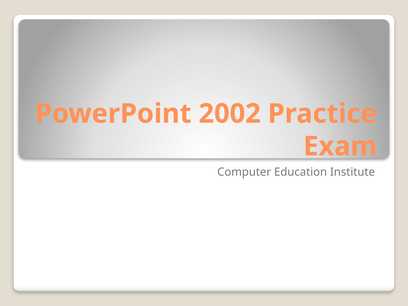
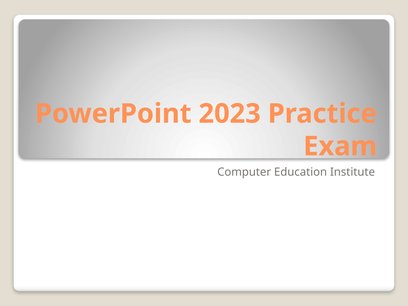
2002: 2002 -> 2023 (230, 114)
